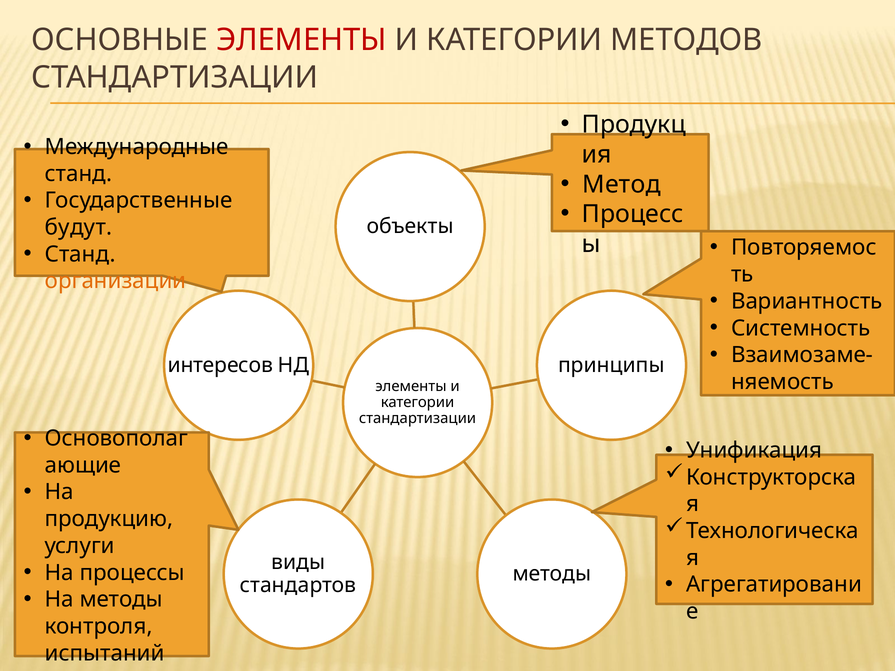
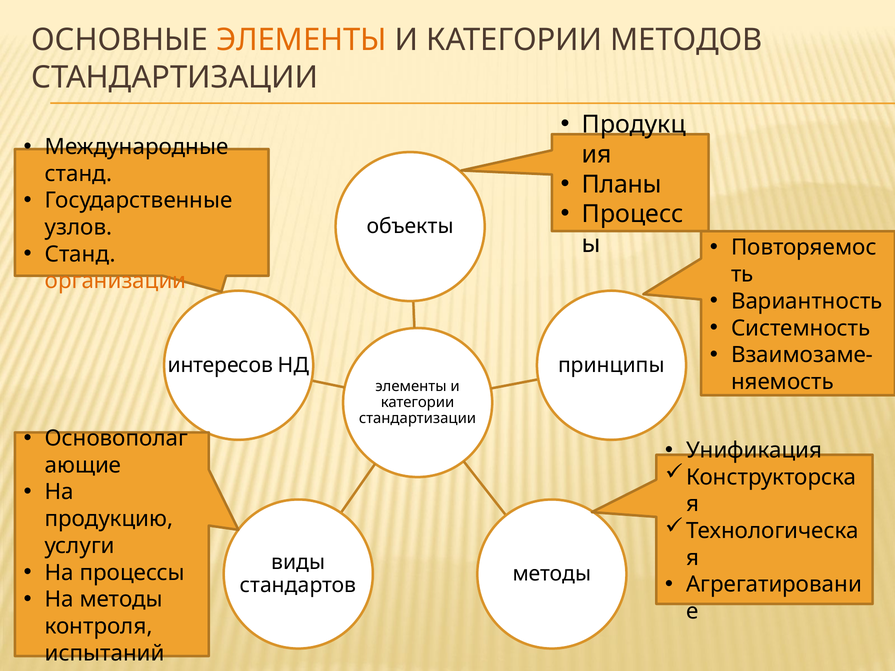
ЭЛЕМЕНТЫ colour: red -> orange (301, 40)
Метод: Метод -> Планы (622, 184)
будут: будут -> узлов (79, 228)
